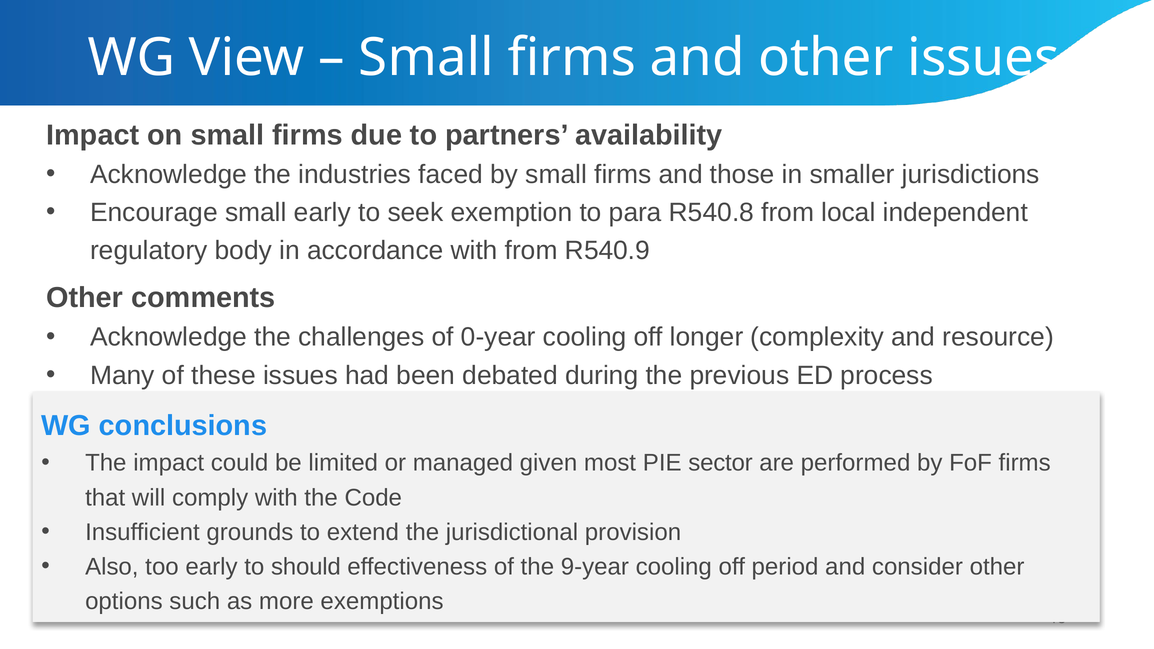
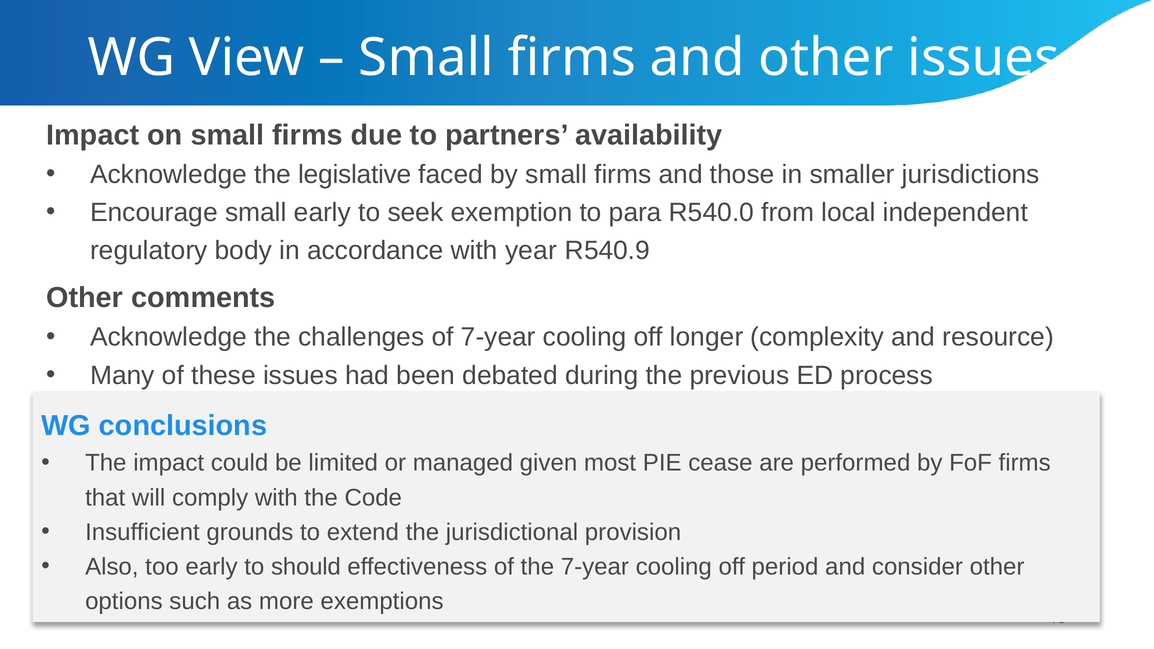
industries: industries -> legislative (355, 174)
R540.8: R540.8 -> R540.0 (711, 212)
with from: from -> year (531, 251)
of 0-year: 0-year -> 7-year (498, 337)
sector: sector -> cease (720, 463)
the 9-year: 9-year -> 7-year (595, 567)
